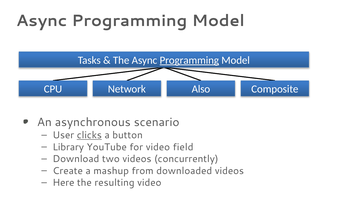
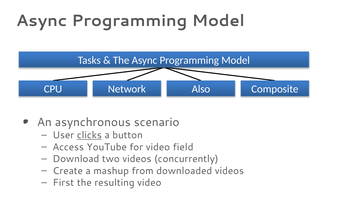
Programming underline: present -> none (189, 60)
Library: Library -> Access (68, 147)
Here: Here -> First (63, 182)
